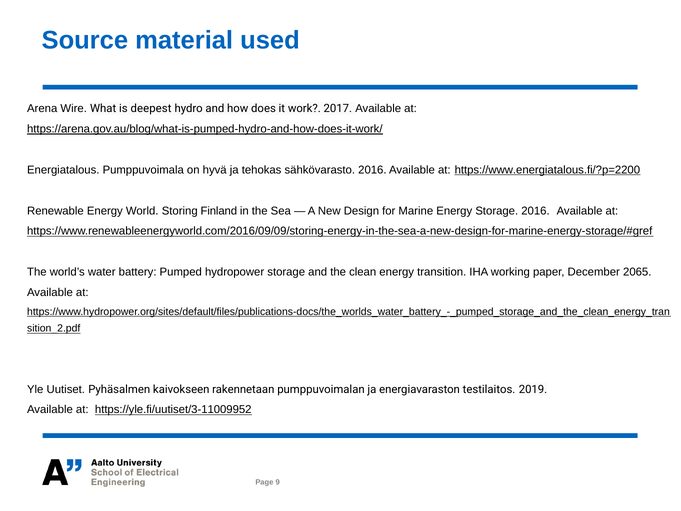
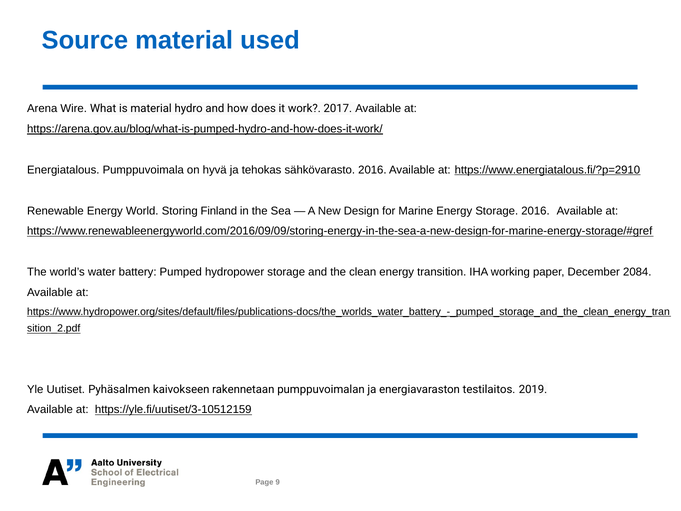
is deepest: deepest -> material (151, 109)
https://www.energiatalous.fi/?p=2200: https://www.energiatalous.fi/?p=2200 -> https://www.energiatalous.fi/?p=2910 (547, 170)
2065: 2065 -> 2084 (637, 272)
https://yle.fi/uutiset/3-11009952: https://yle.fi/uutiset/3-11009952 -> https://yle.fi/uutiset/3-10512159 (173, 410)
